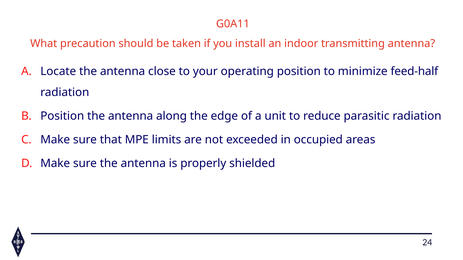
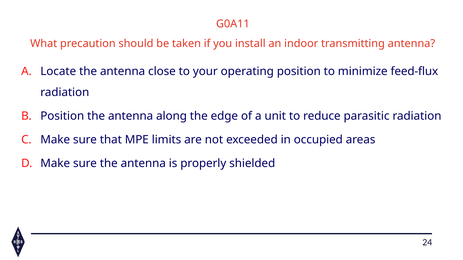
feed-half: feed-half -> feed-flux (414, 72)
